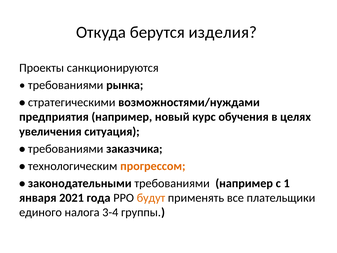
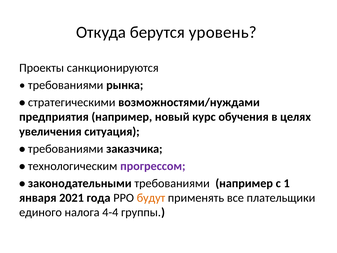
изделия: изделия -> уровень (223, 32)
прогрессом colour: orange -> purple (153, 166)
3-4: 3-4 -> 4-4 (110, 212)
